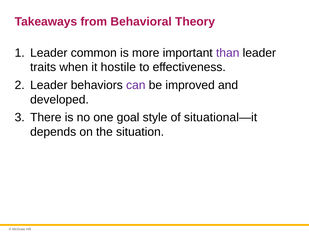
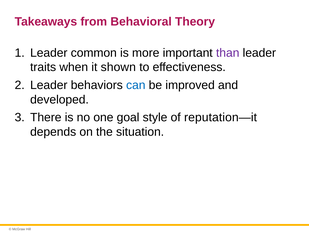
hostile: hostile -> shown (118, 67)
can colour: purple -> blue (136, 85)
situational—it: situational—it -> reputation—it (221, 117)
